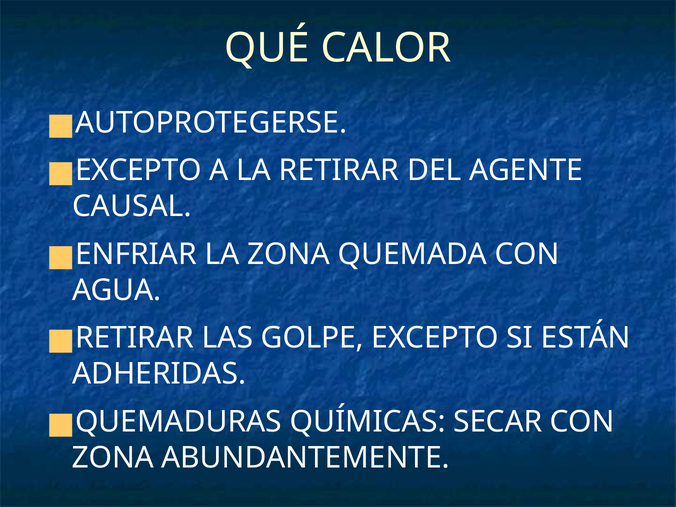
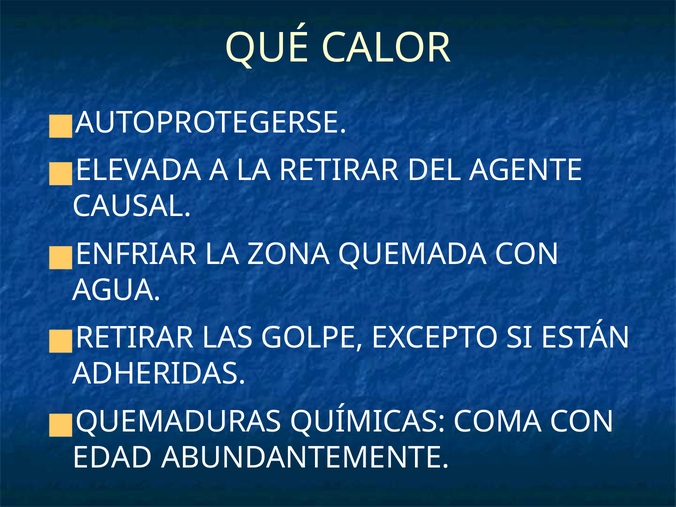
EXCEPTO: EXCEPTO -> ELEVADA (138, 170)
SECAR: SECAR -> COMA (498, 422)
ZONA: ZONA -> EDAD (113, 458)
